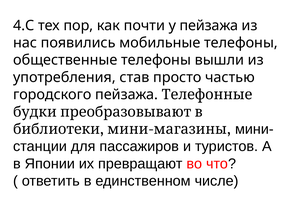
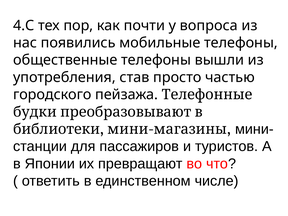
у пейзажа: пейзажа -> вопроса (209, 25)
